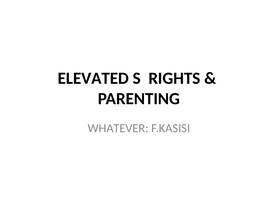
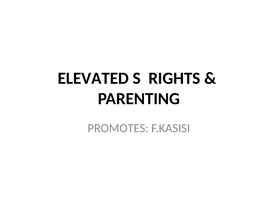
WHATEVER: WHATEVER -> PROMOTES (118, 128)
